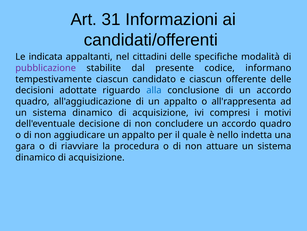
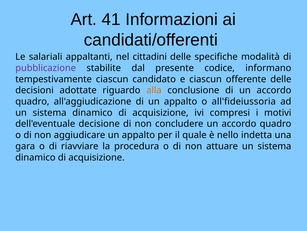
31: 31 -> 41 (111, 19)
indicata: indicata -> salariali (46, 57)
alla colour: blue -> orange (154, 90)
all'rappresenta: all'rappresenta -> all'fideiussoria (244, 101)
